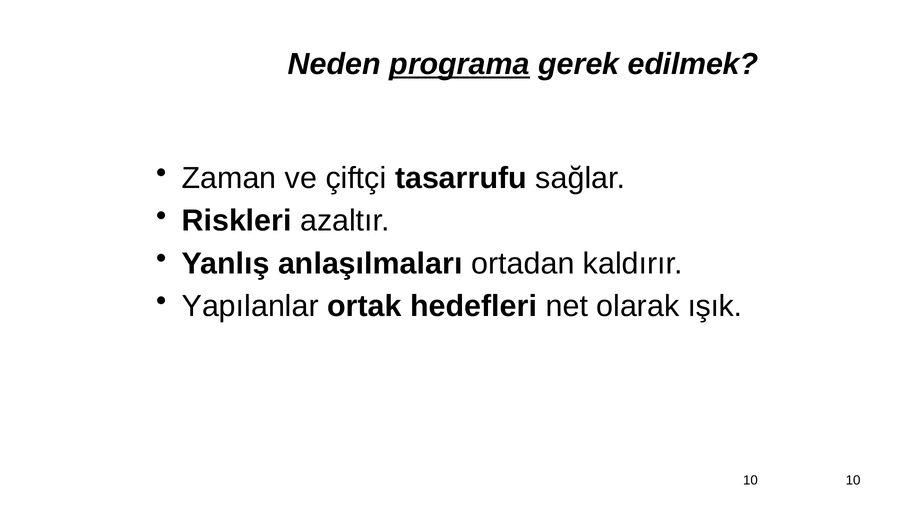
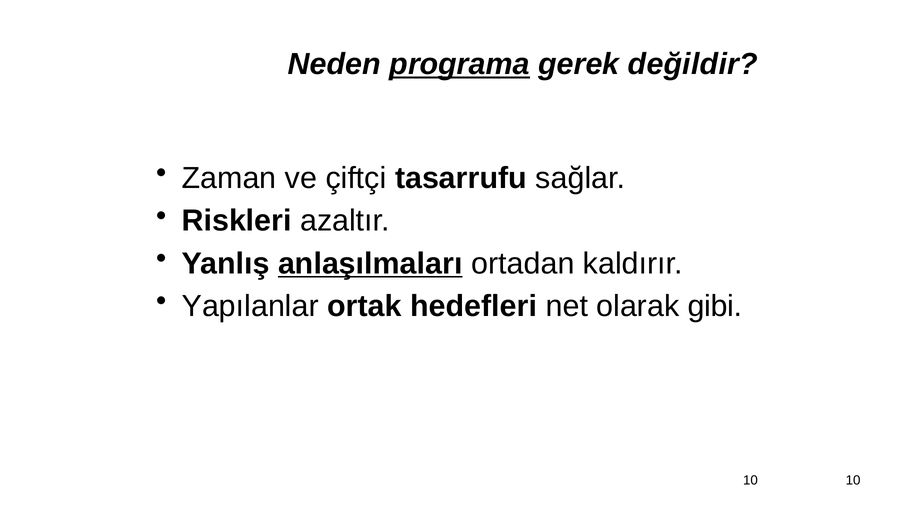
edilmek: edilmek -> değildir (693, 64)
anlaşılmaları underline: none -> present (370, 263)
ışık: ışık -> gibi (715, 306)
